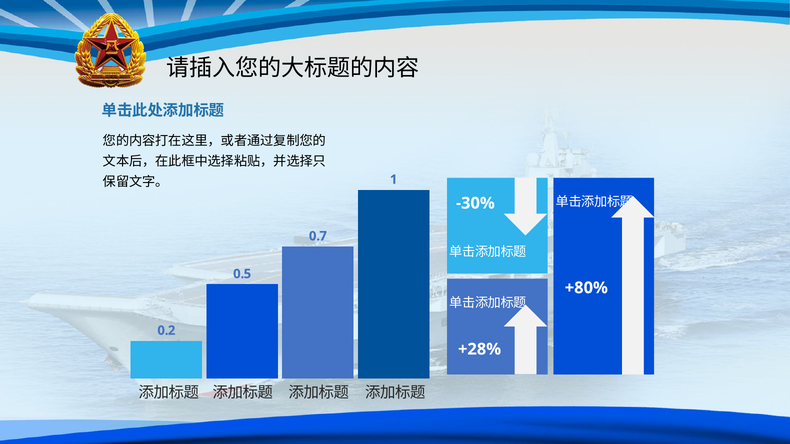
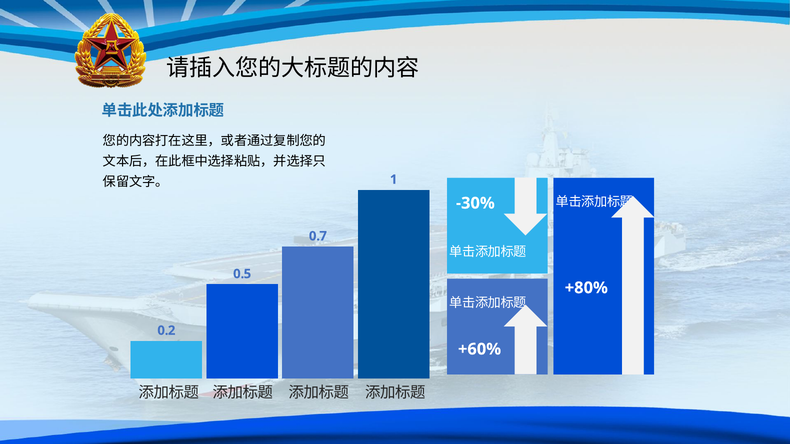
+28%: +28% -> +60% (480, 349)
